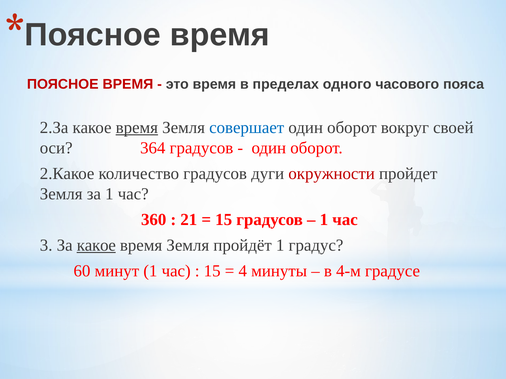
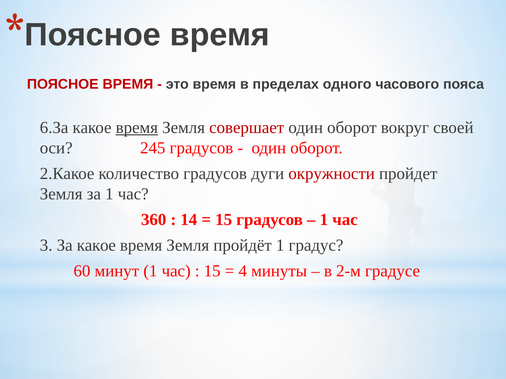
2.За: 2.За -> 6.За (54, 128)
совершает colour: blue -> red (247, 128)
364: 364 -> 245 (153, 148)
21: 21 -> 14 (189, 220)
какое underline: present -> none (96, 246)
4-м: 4-м -> 2-м (348, 271)
